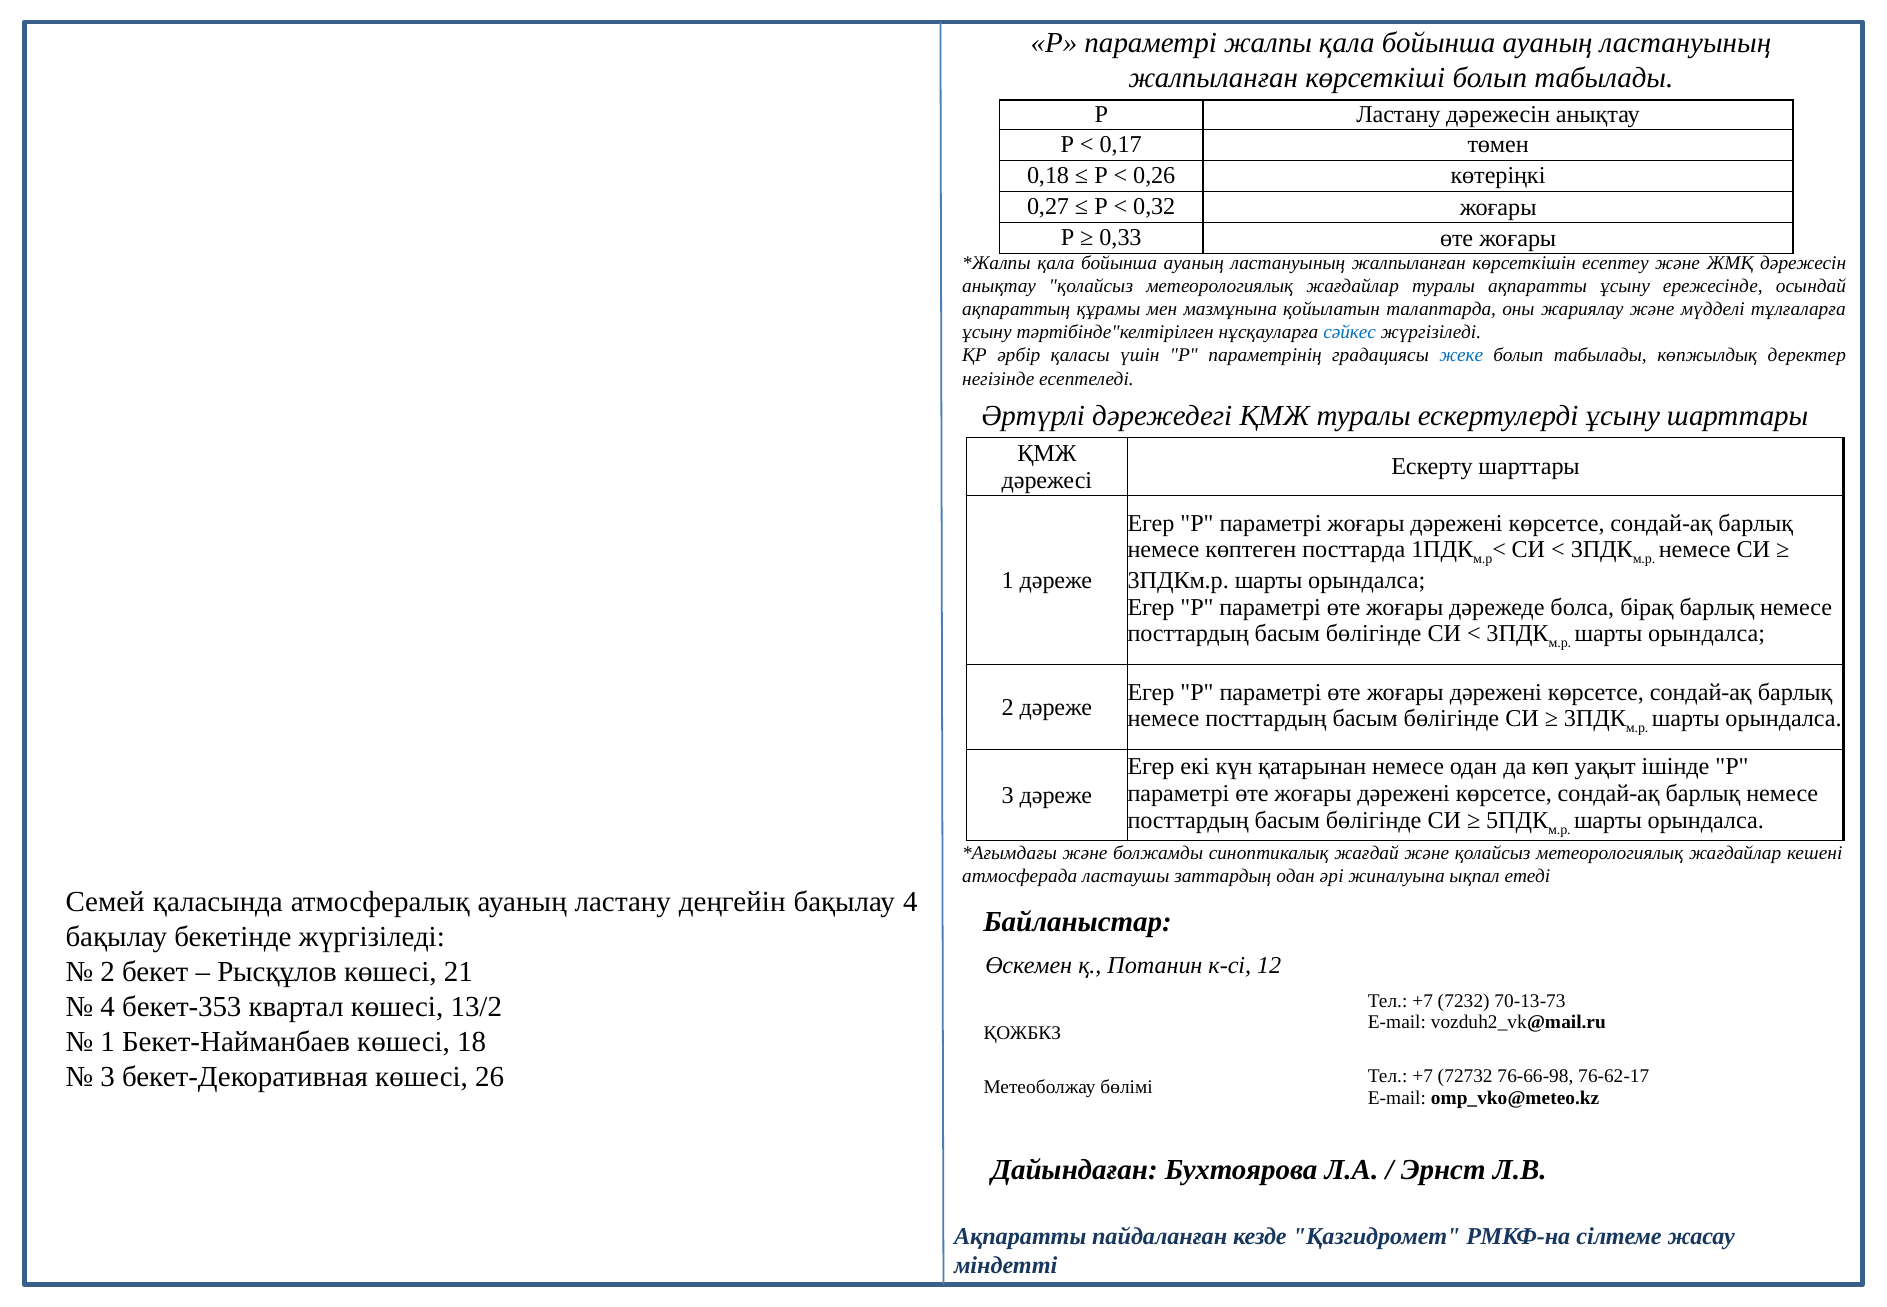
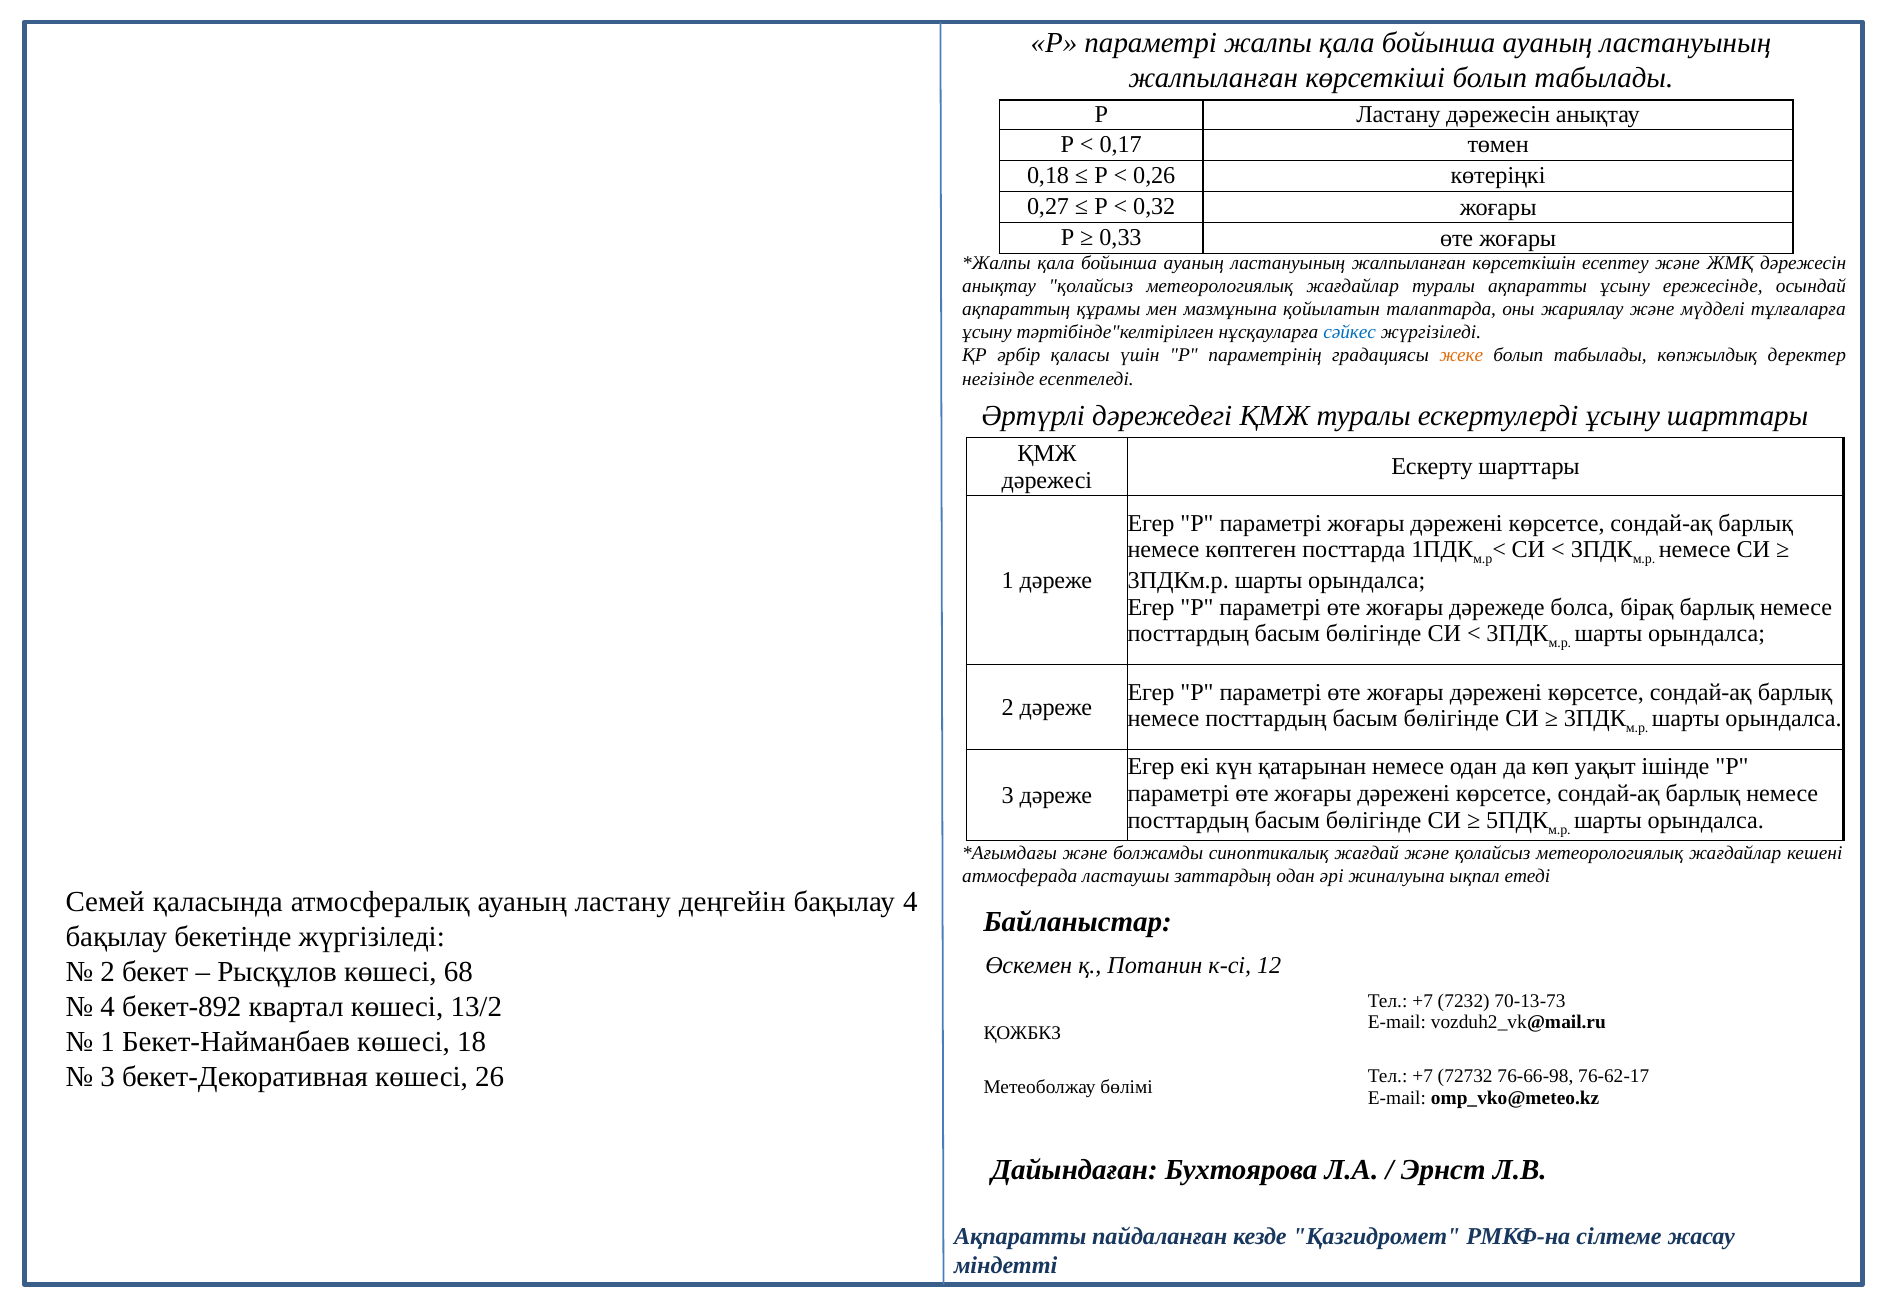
жеке colour: blue -> orange (1461, 355)
21: 21 -> 68 (458, 971)
бекет-353: бекет-353 -> бекет-892 (182, 1006)
